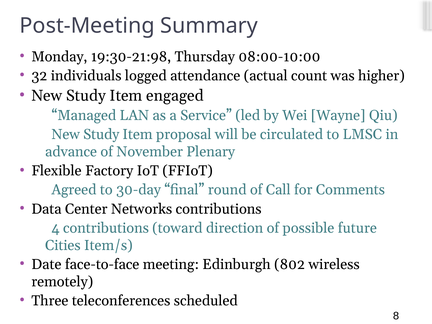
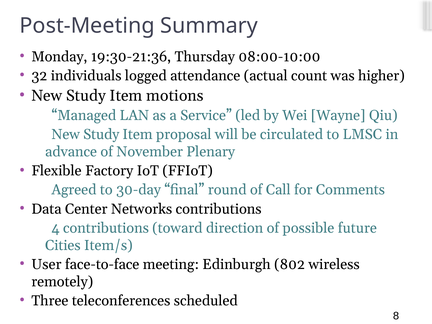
19:30-21:98: 19:30-21:98 -> 19:30-21:36 (131, 57)
engaged: engaged -> motions (175, 96)
Date: Date -> User (46, 264)
